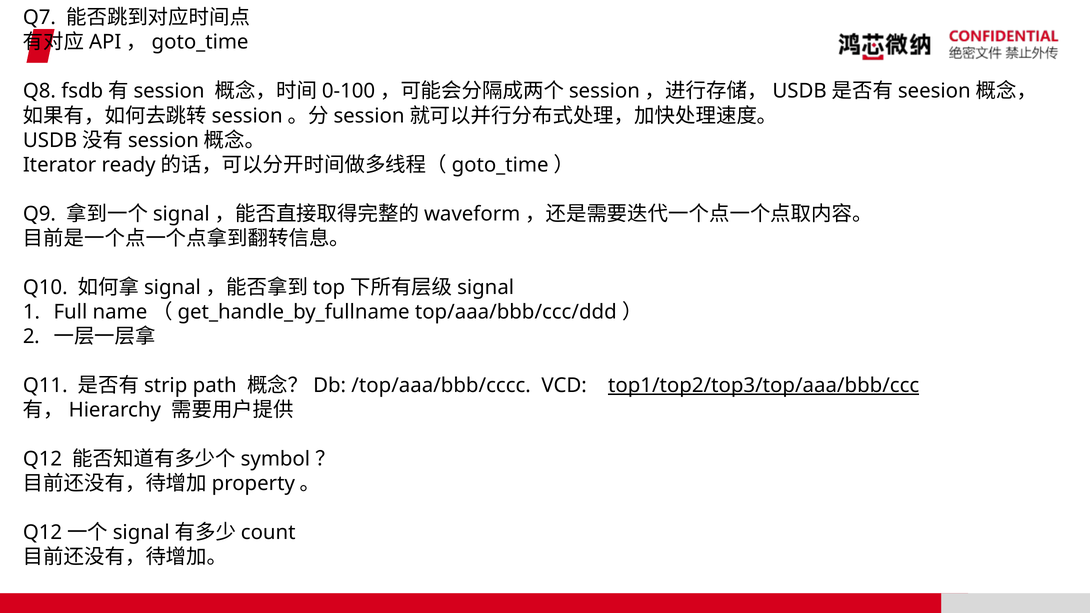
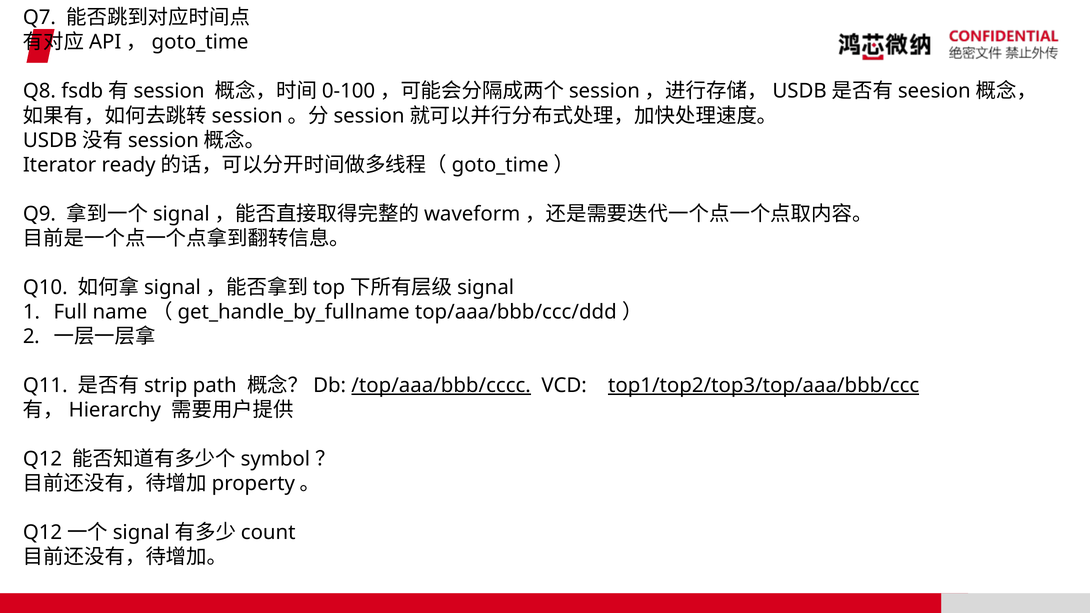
/top/aaa/bbb/cccc underline: none -> present (441, 386)
